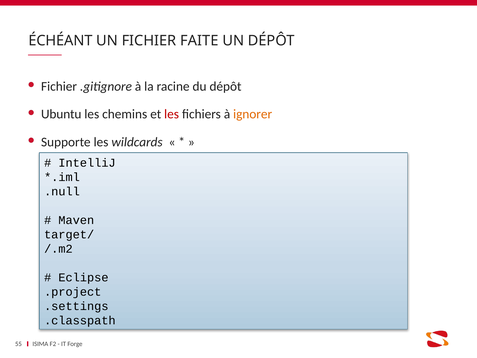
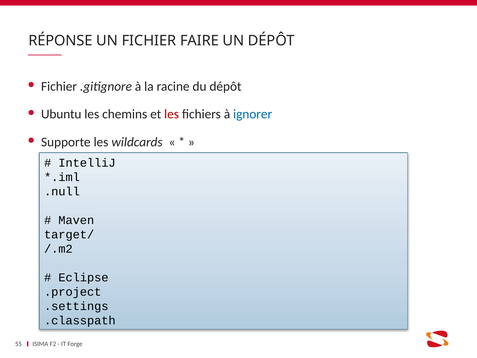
ÉCHÉANT: ÉCHÉANT -> RÉPONSE (60, 41)
FAITE: FAITE -> FAIRE (199, 41)
ignorer colour: orange -> blue (253, 114)
